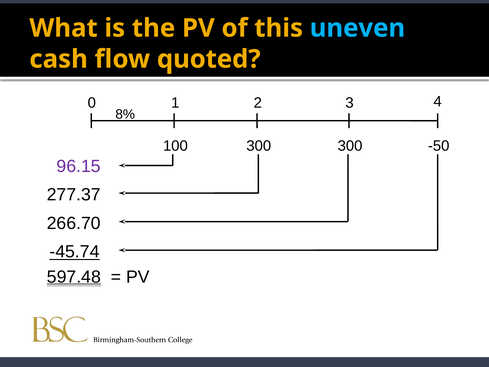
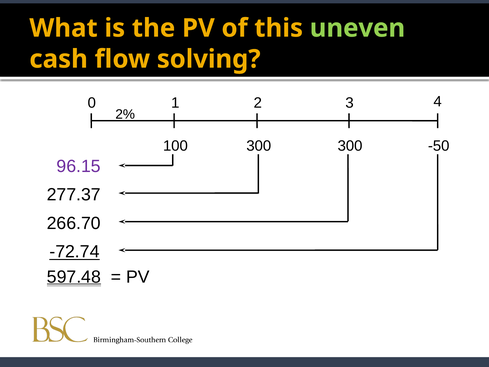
uneven colour: light blue -> light green (357, 28)
quoted: quoted -> solving (209, 59)
8%: 8% -> 2% (125, 114)
-45.74: -45.74 -> -72.74 (74, 252)
